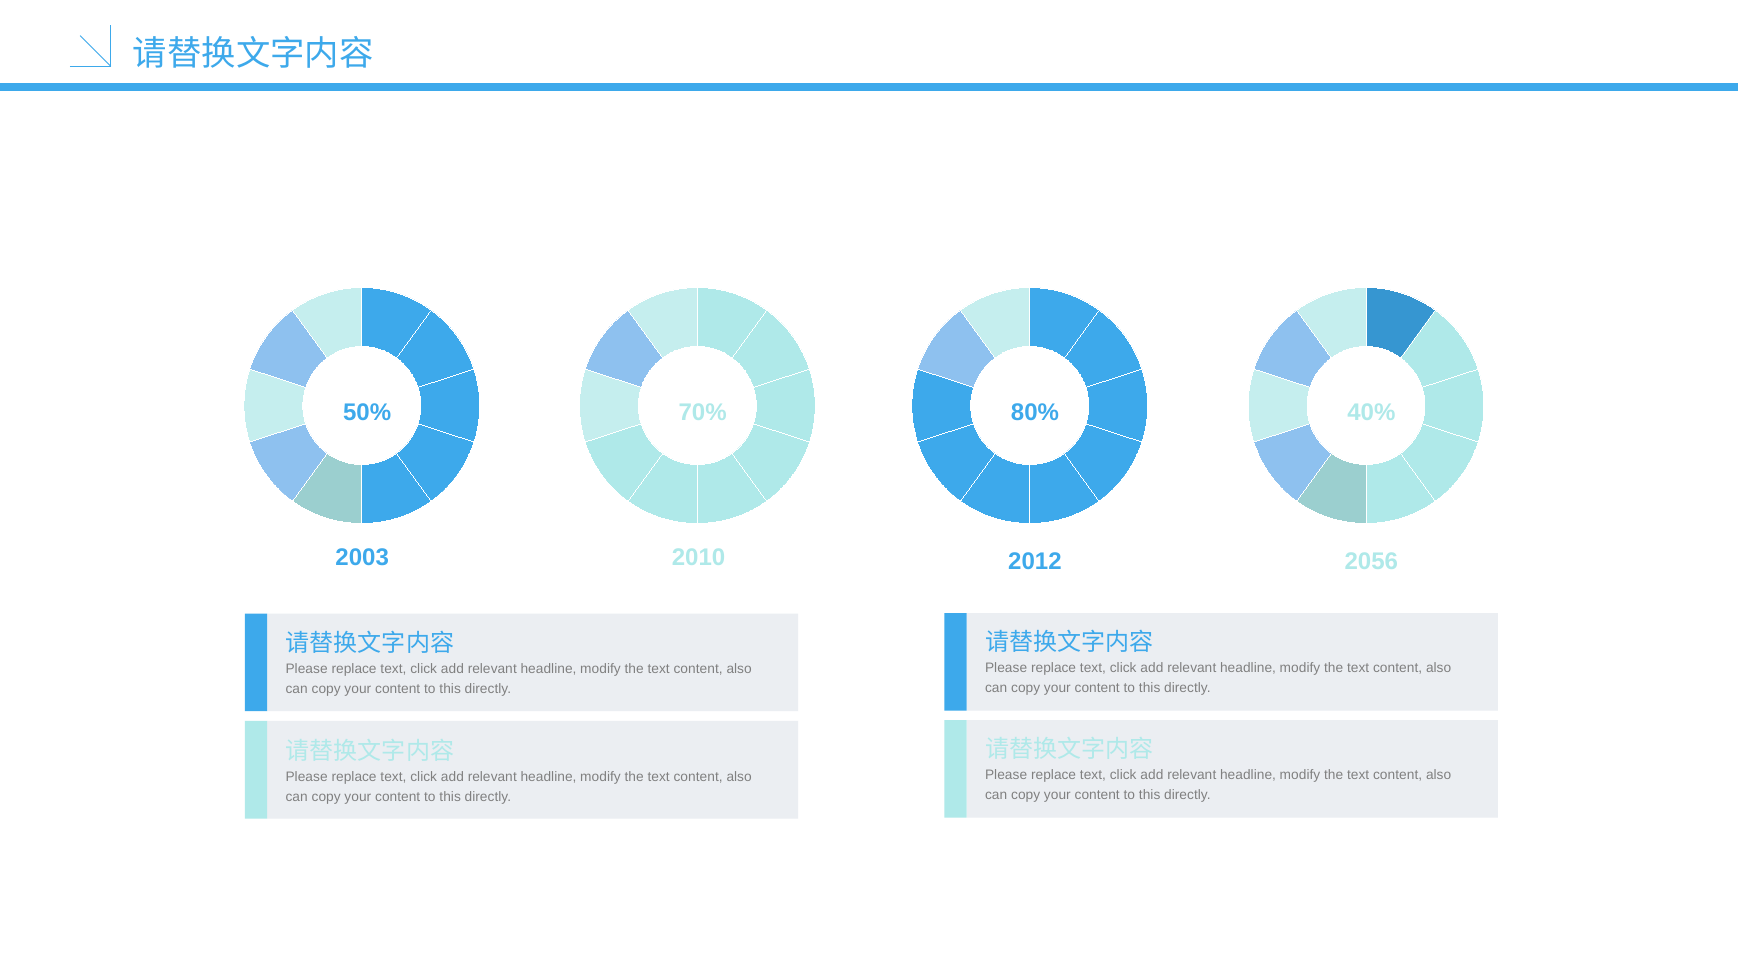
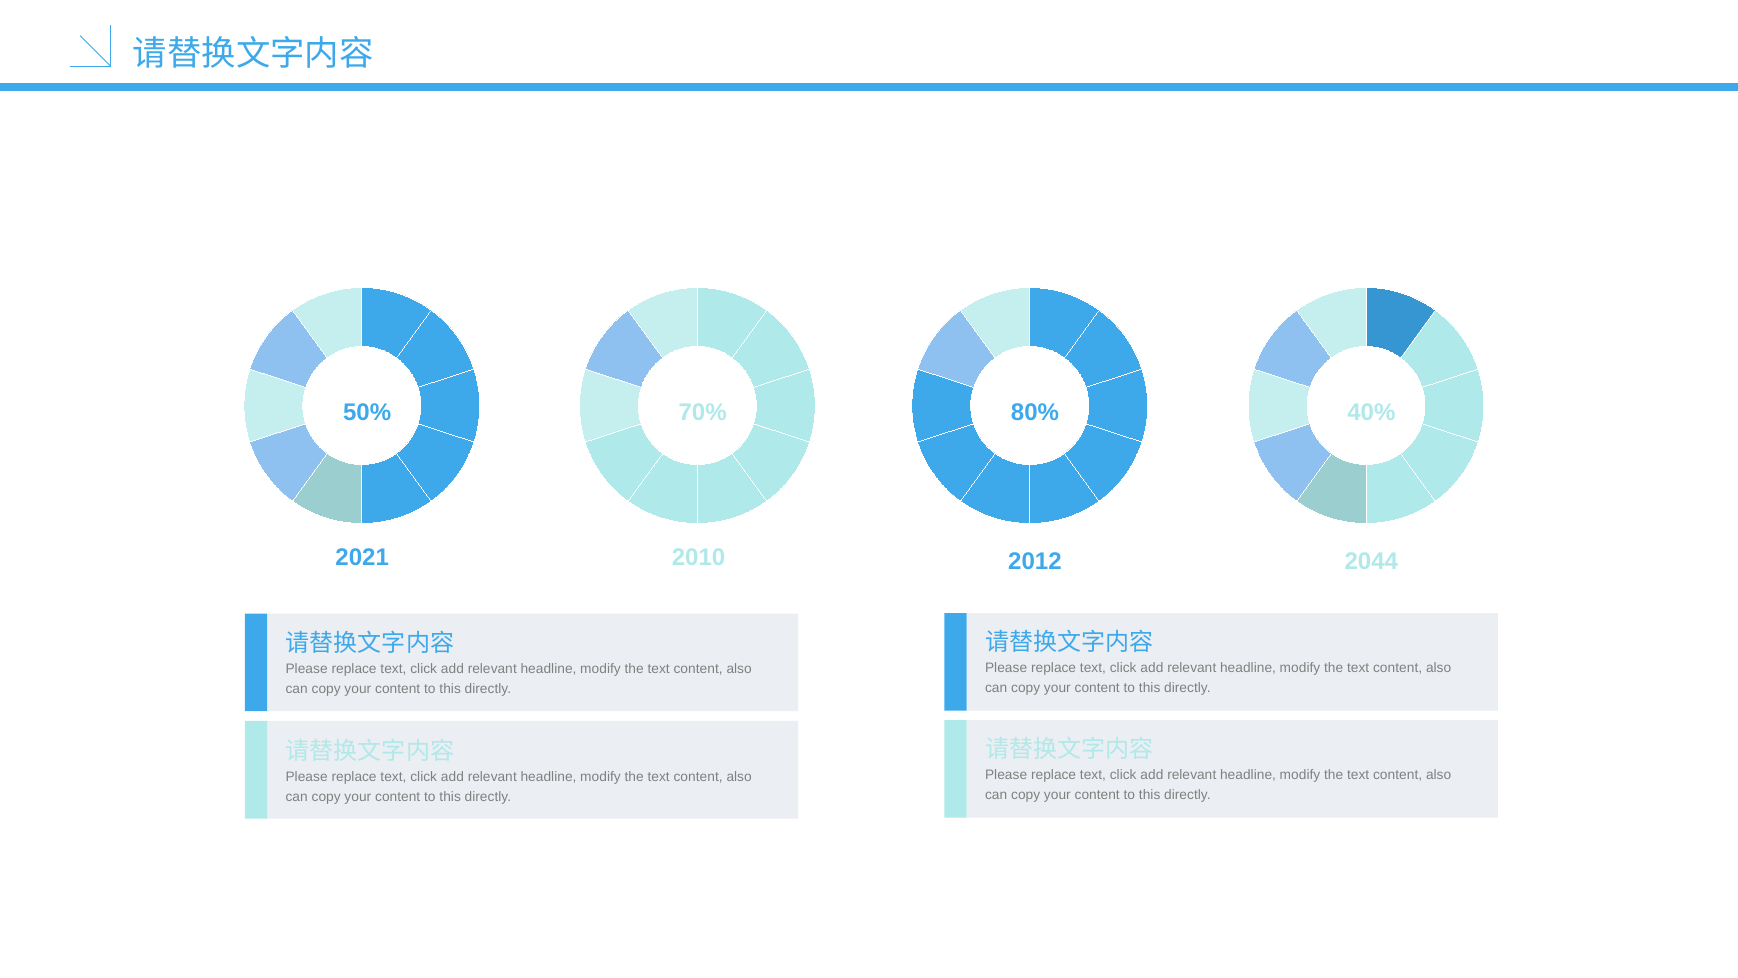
2003: 2003 -> 2021 (362, 557)
2056: 2056 -> 2044 (1371, 562)
